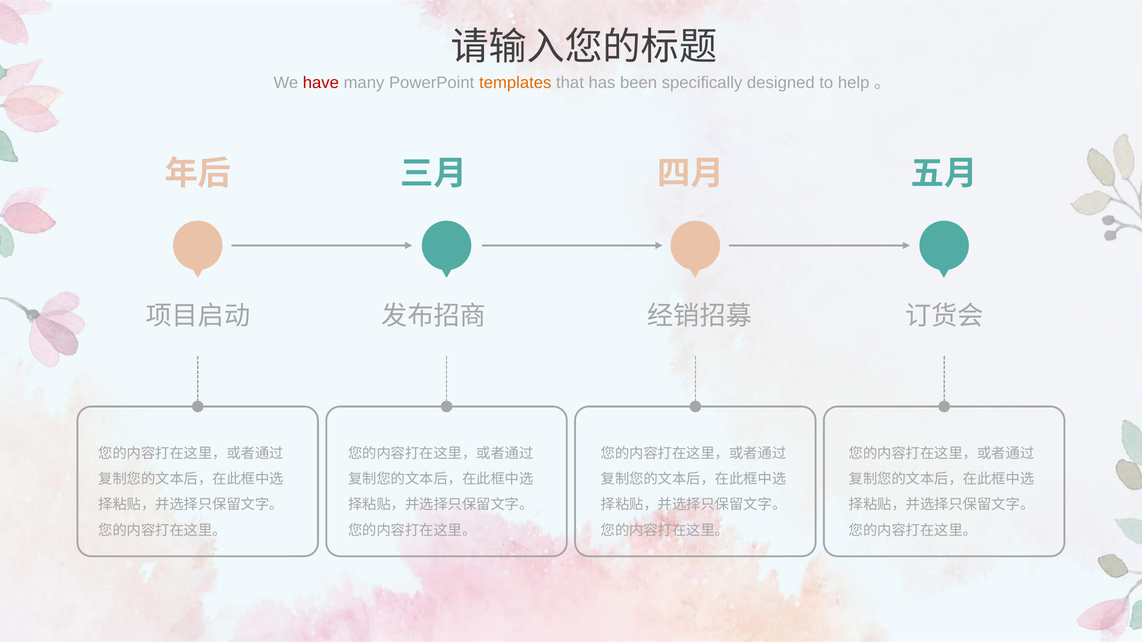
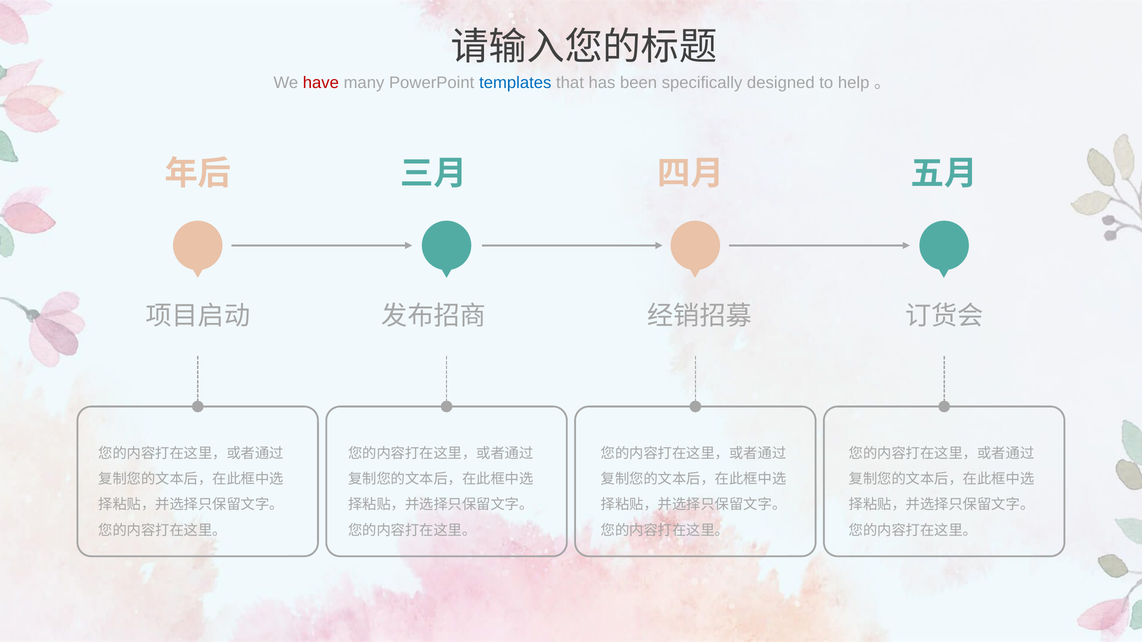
templates colour: orange -> blue (515, 83)
